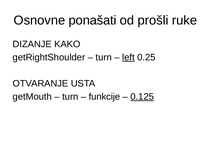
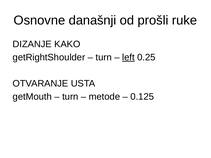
ponašati: ponašati -> današnji (93, 20)
funkcije: funkcije -> metode (104, 97)
0.125 underline: present -> none (142, 97)
